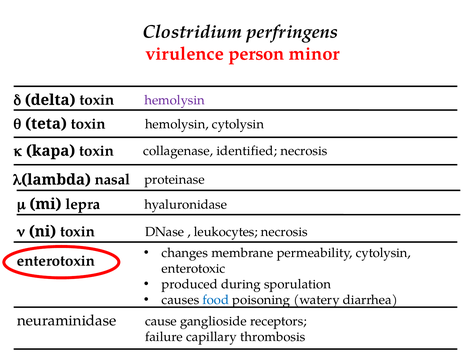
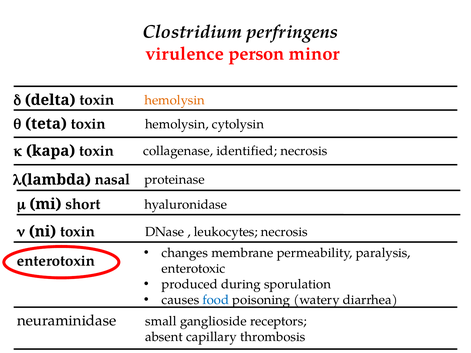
hemolysin colour: purple -> orange (175, 100)
lepra: lepra -> short (83, 204)
permeability cytolysin: cytolysin -> paralysis (383, 253)
cause: cause -> small (161, 321)
failure: failure -> absent (164, 337)
